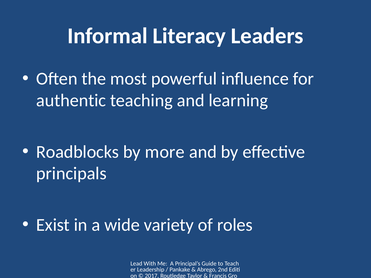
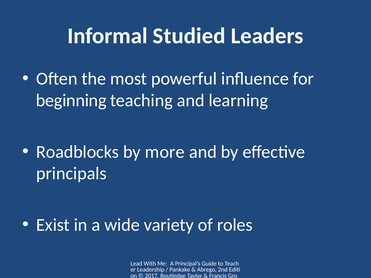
Literacy: Literacy -> Studied (189, 36)
authentic: authentic -> beginning (71, 101)
